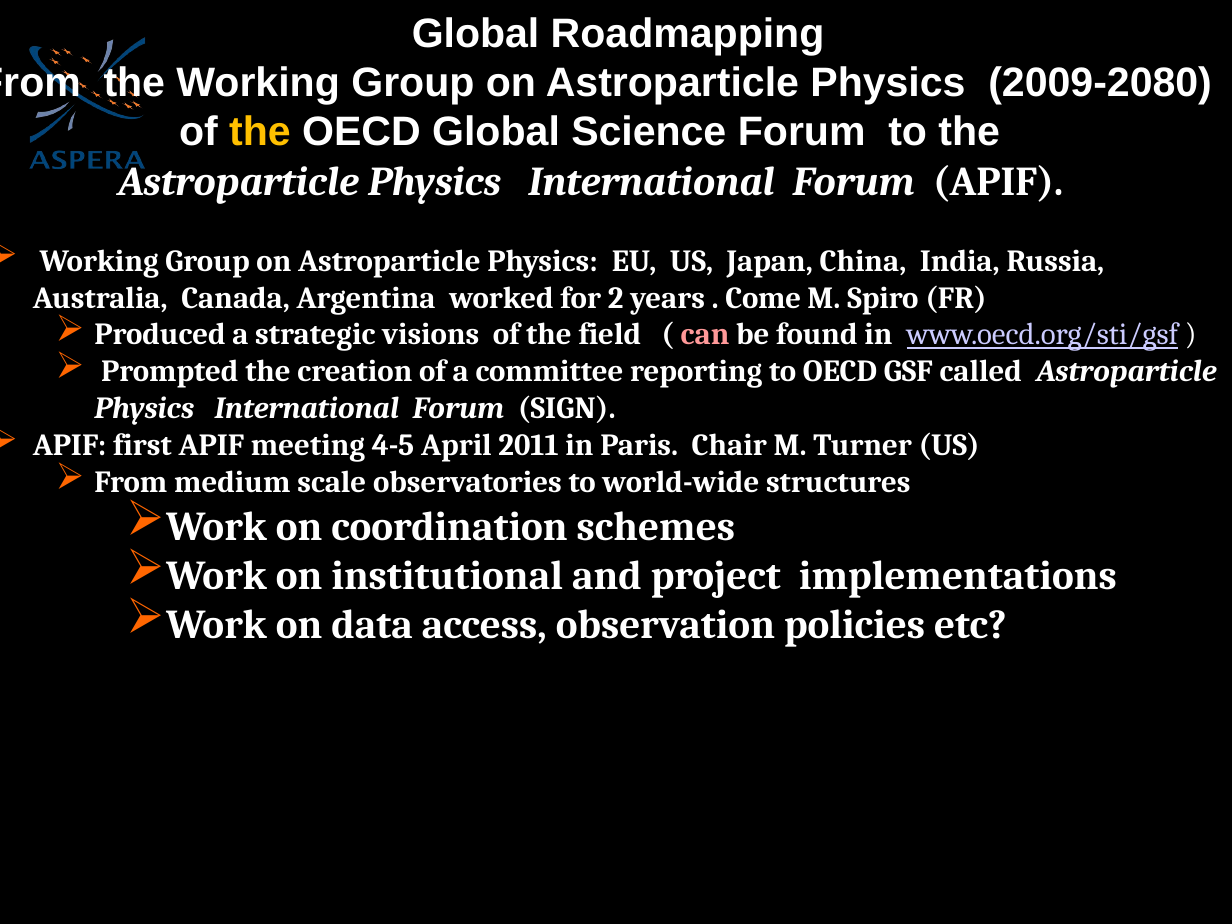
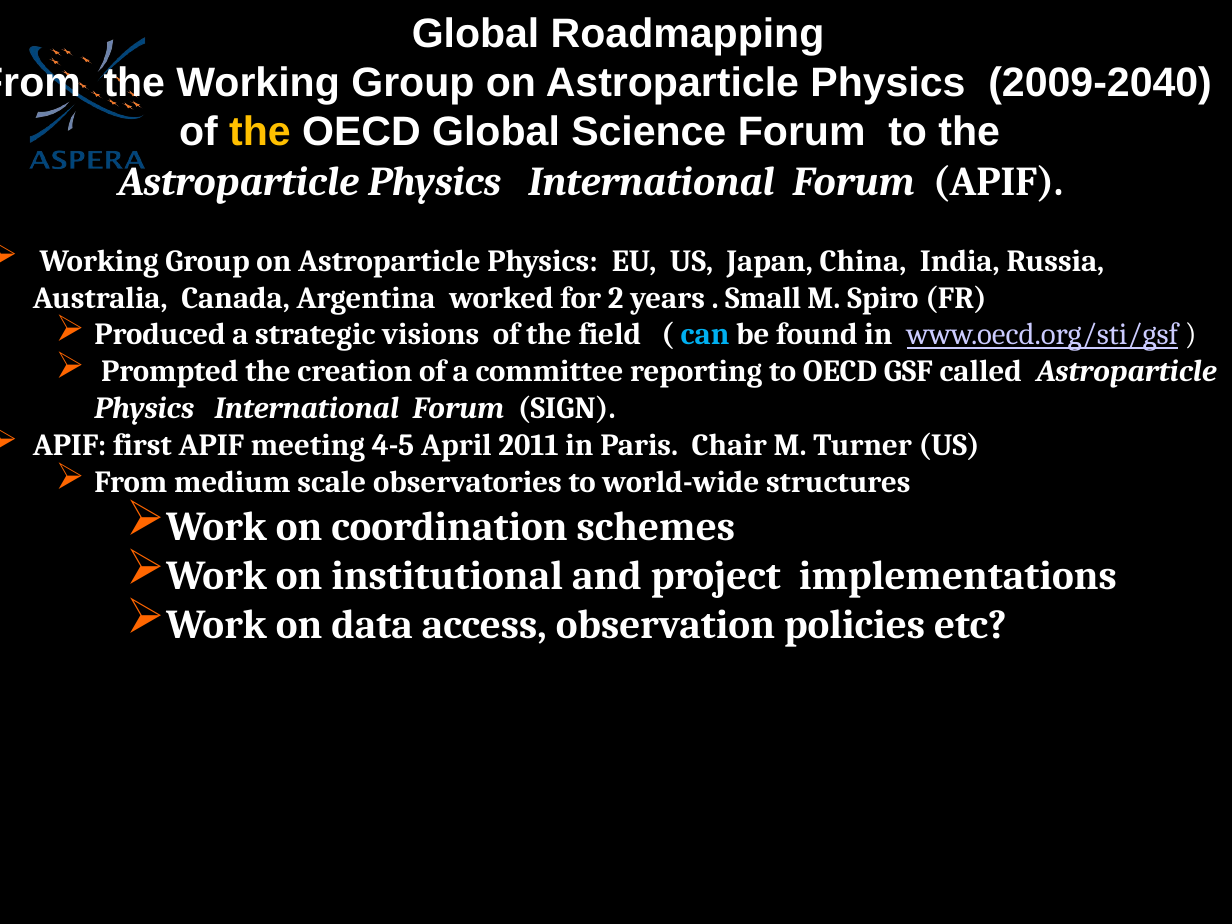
2009-2080: 2009-2080 -> 2009-2040 (1100, 83)
Come: Come -> Small (763, 298)
can colour: pink -> light blue (705, 335)
